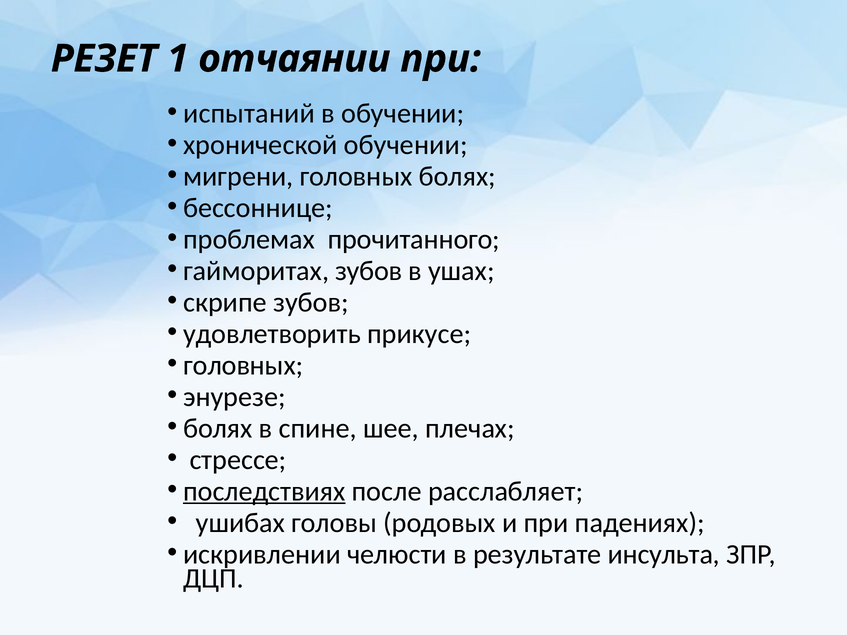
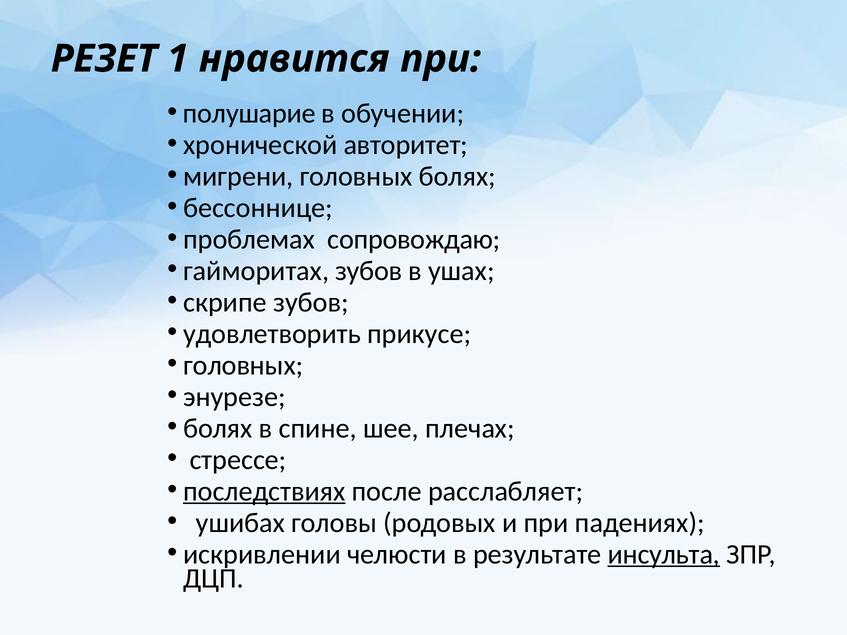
отчаянии: отчаянии -> нравится (294, 59)
испытаний: испытаний -> полушарие (249, 114)
хронической обучении: обучении -> авторитет (406, 145)
прочитанного: прочитанного -> сопровождаю (414, 240)
инсульта underline: none -> present (664, 554)
